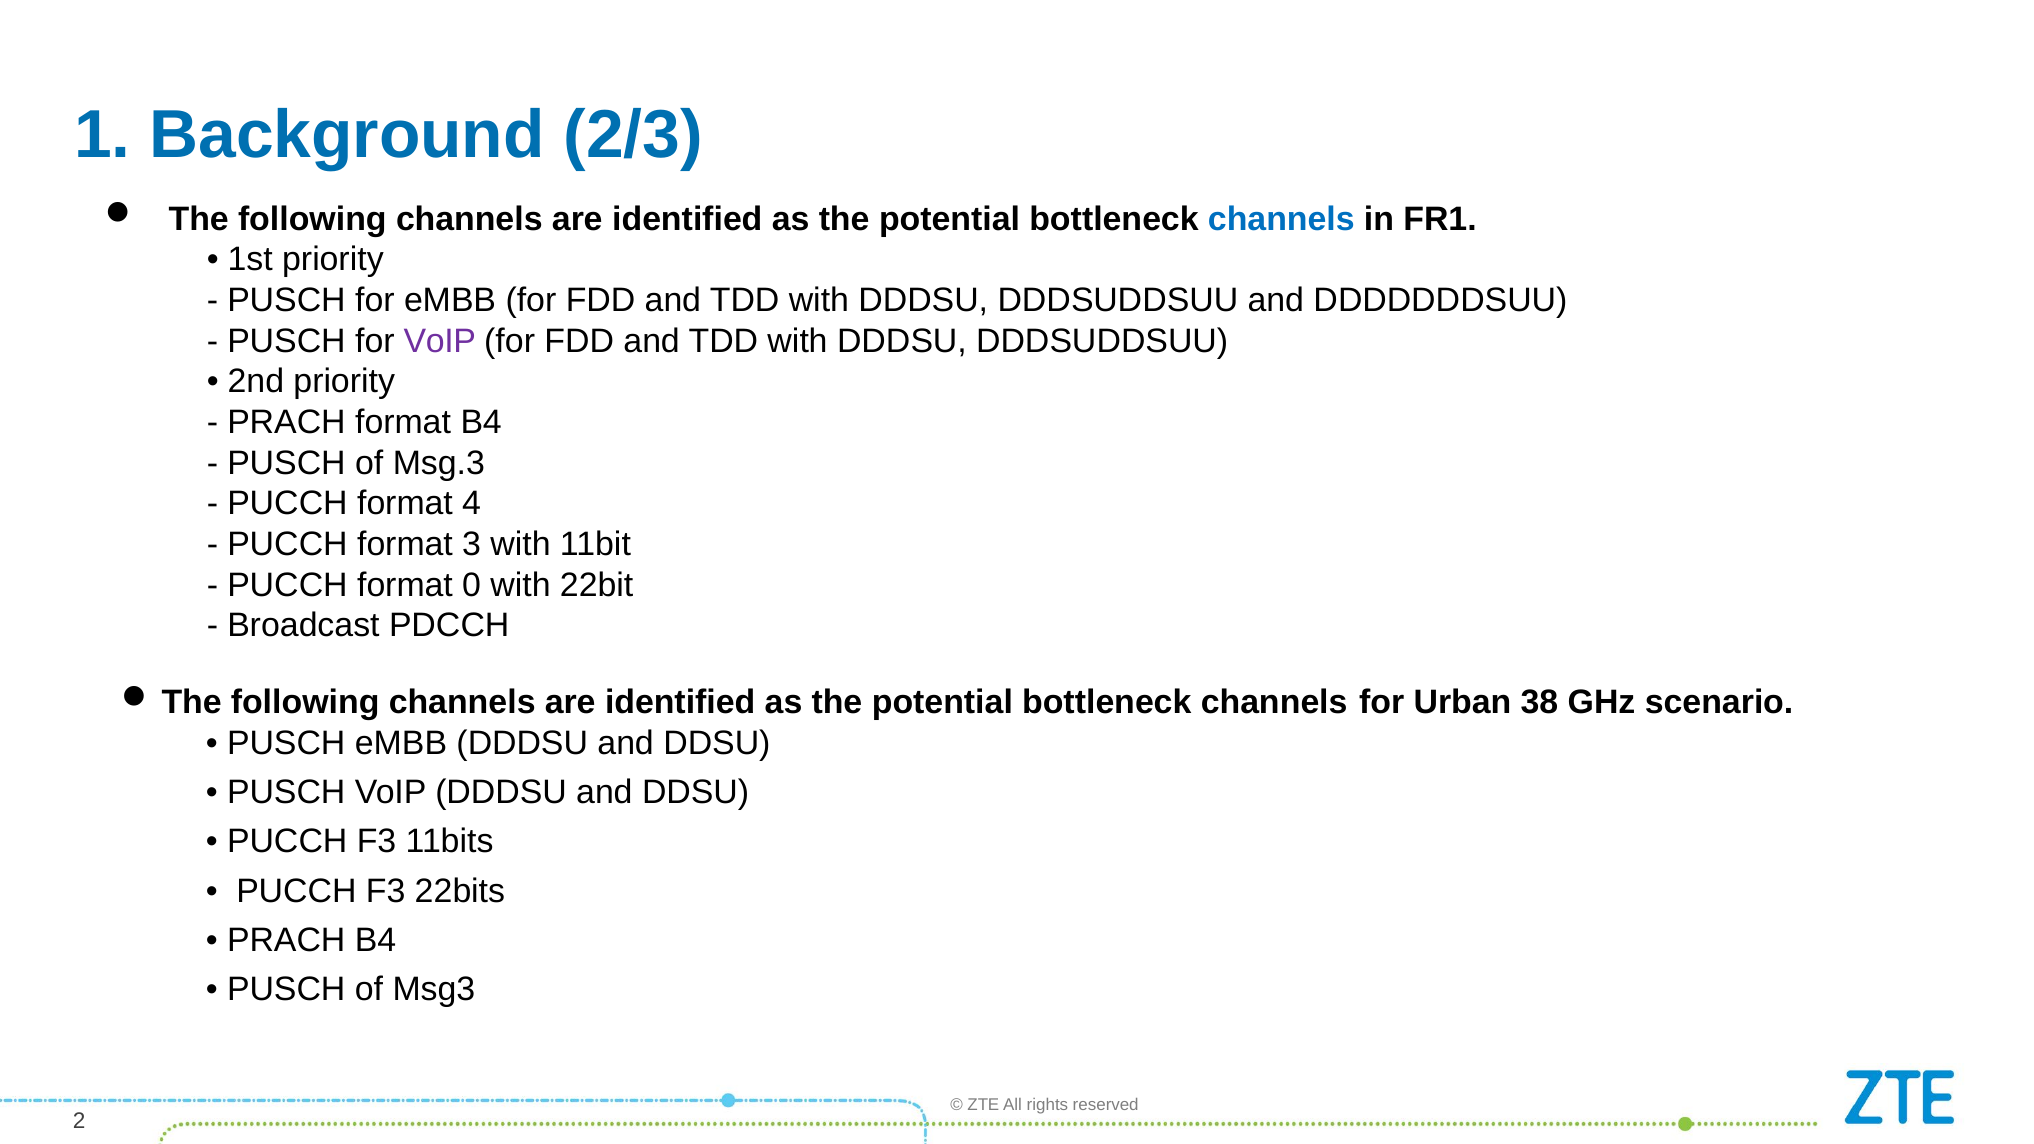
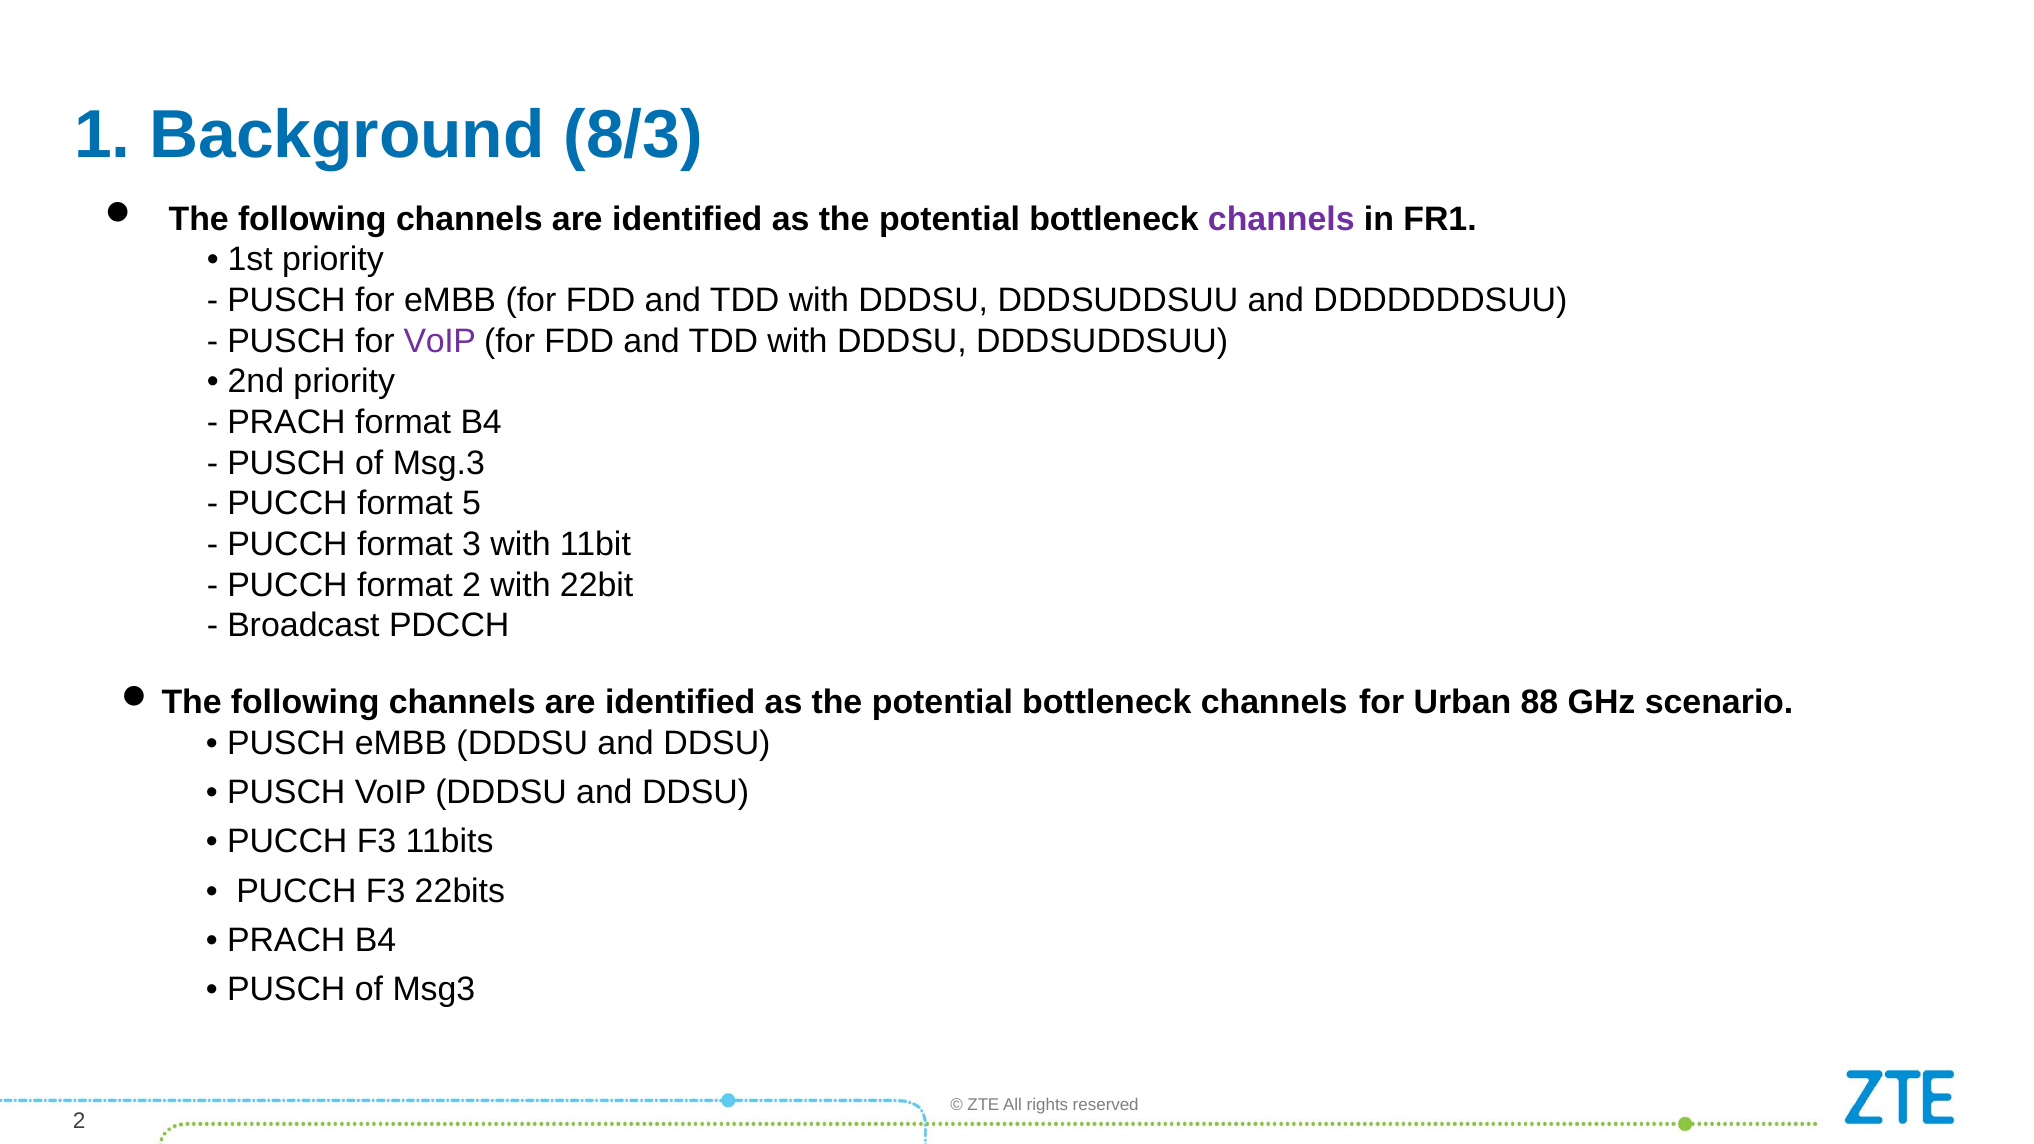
2/3: 2/3 -> 8/3 (633, 135)
channels colour: blue -> purple (1281, 219)
4: 4 -> 5 (472, 504)
format 0: 0 -> 2 (472, 585)
38: 38 -> 88 (1539, 703)
